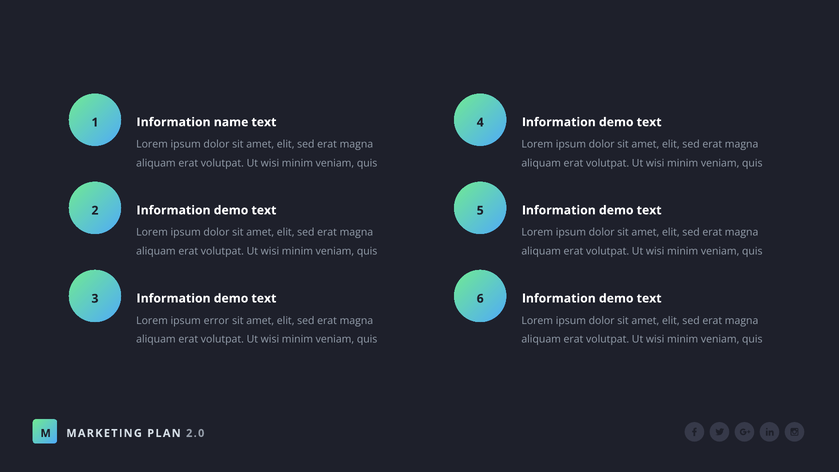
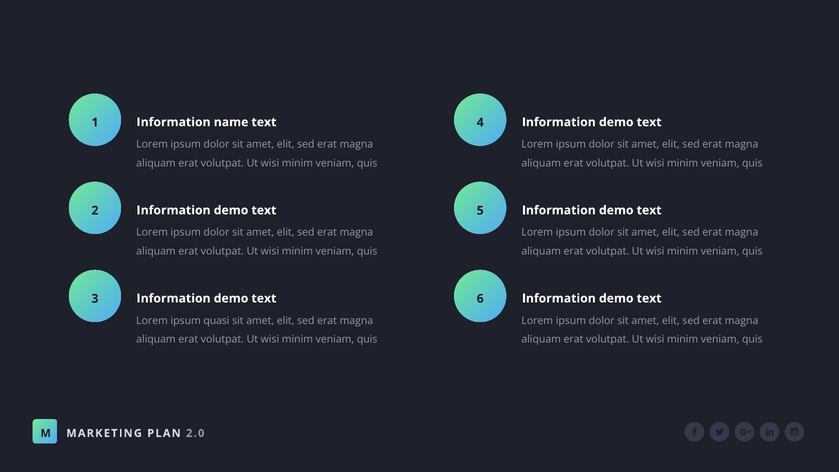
error: error -> quasi (216, 321)
